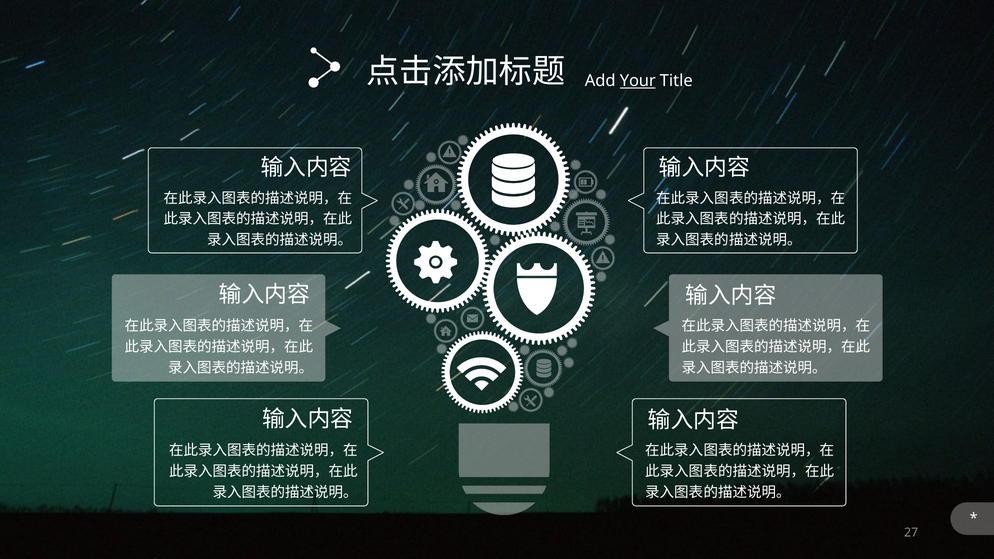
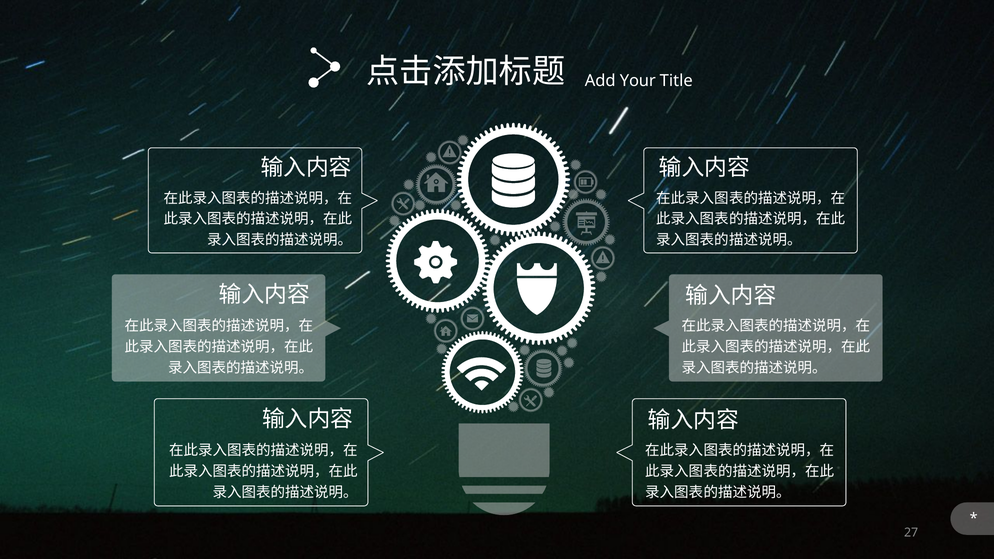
Your underline: present -> none (638, 81)
